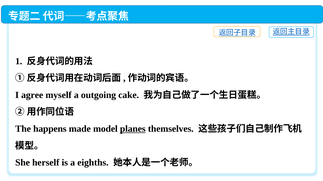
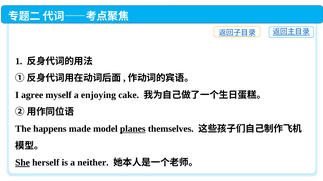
outgoing: outgoing -> enjoying (98, 95)
She underline: none -> present (23, 163)
eighths: eighths -> neither (93, 163)
